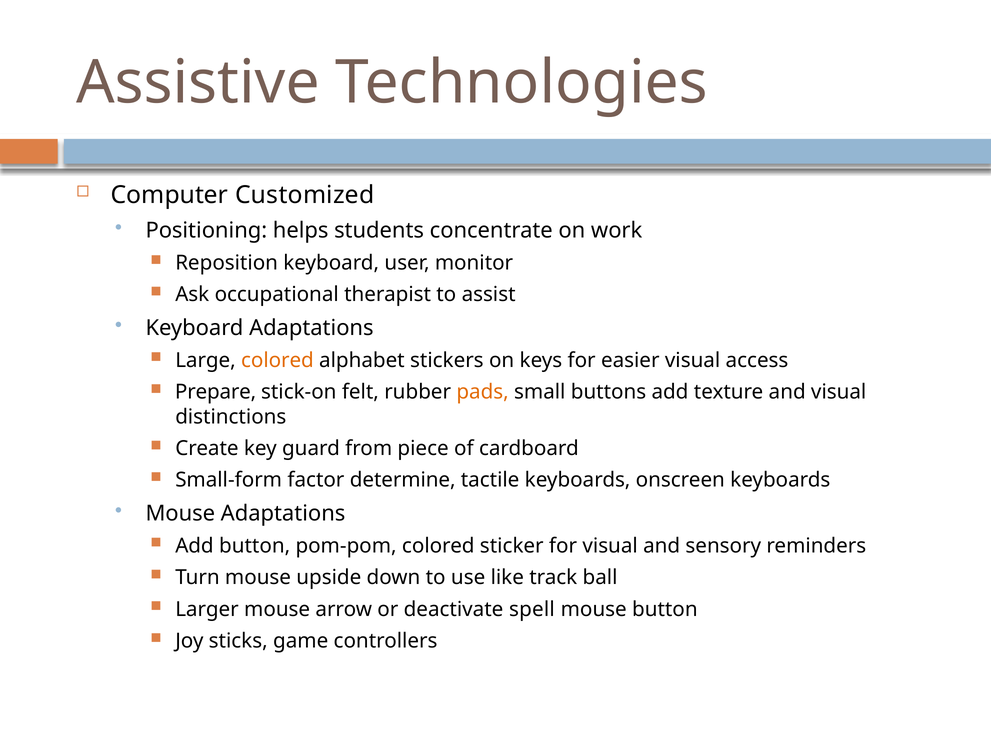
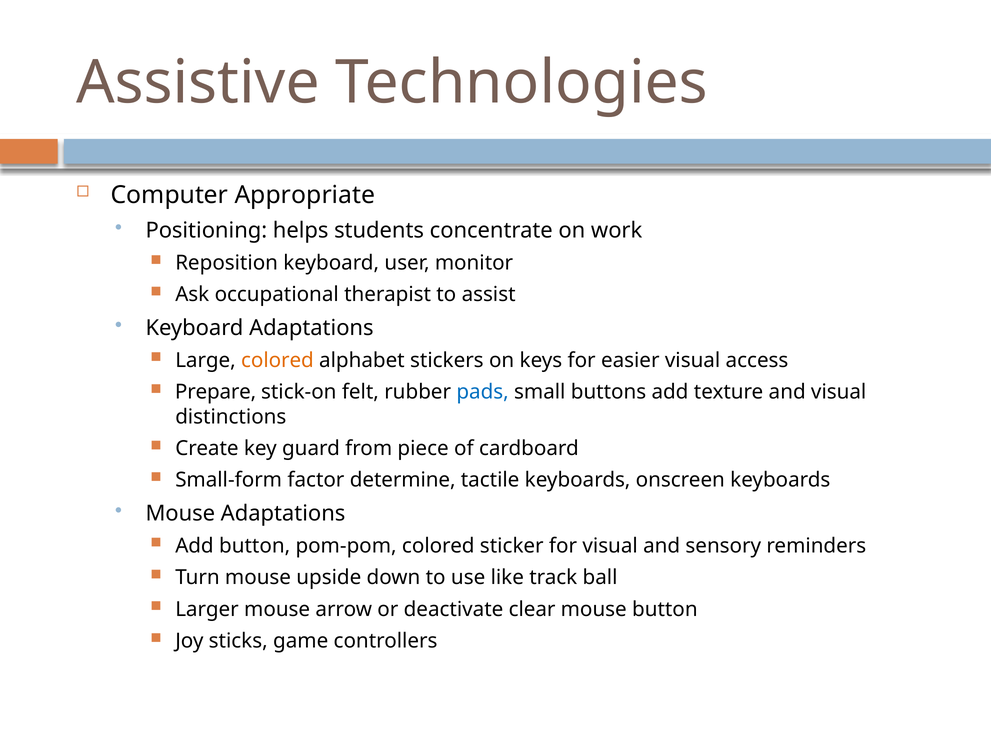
Customized: Customized -> Appropriate (305, 195)
pads colour: orange -> blue (483, 392)
spell: spell -> clear (532, 609)
